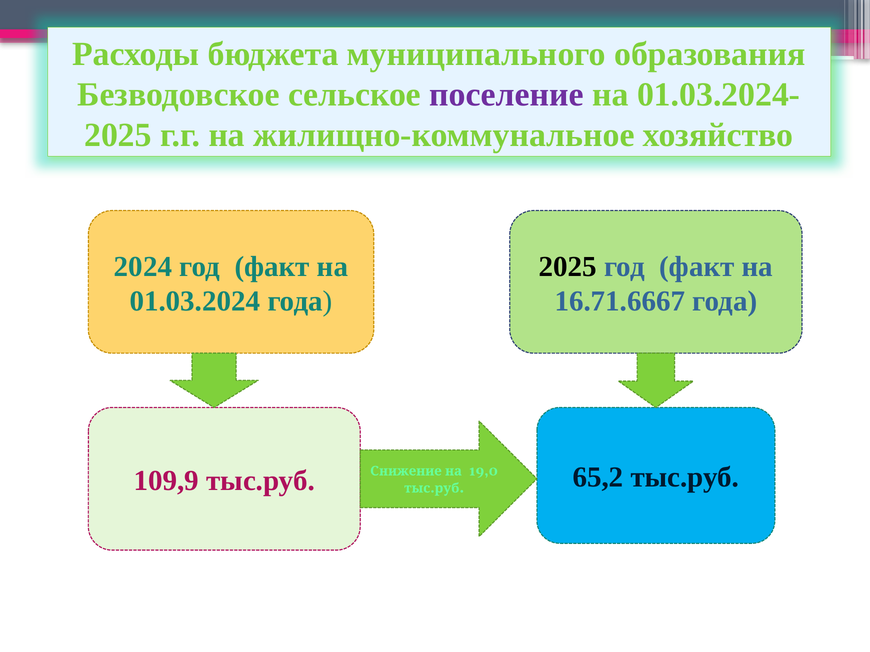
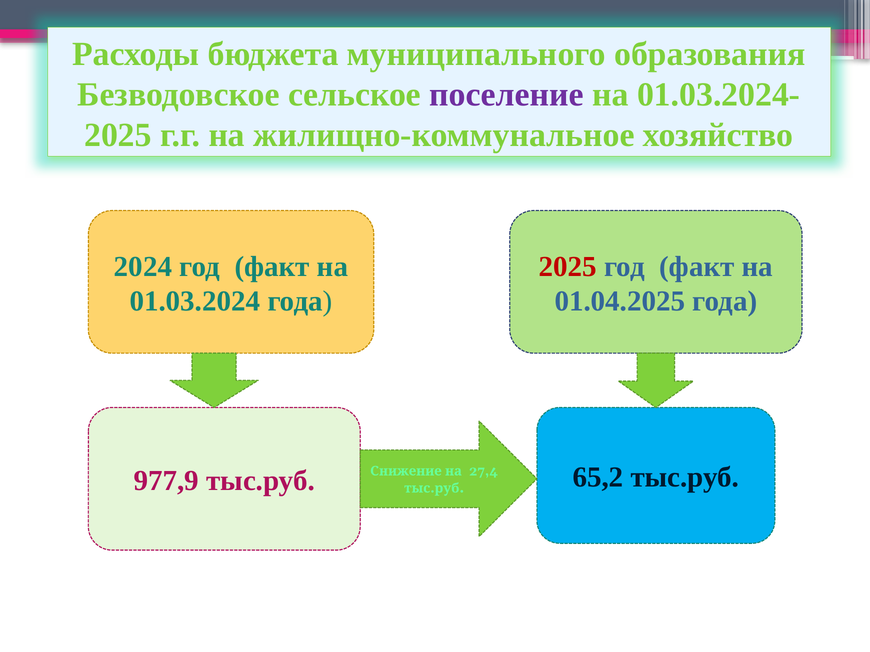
2025 colour: black -> red (568, 267)
16.71.6667: 16.71.6667 -> 01.04.2025 (620, 302)
19,0: 19,0 -> 27,4 (483, 471)
109,9: 109,9 -> 977,9 (166, 481)
